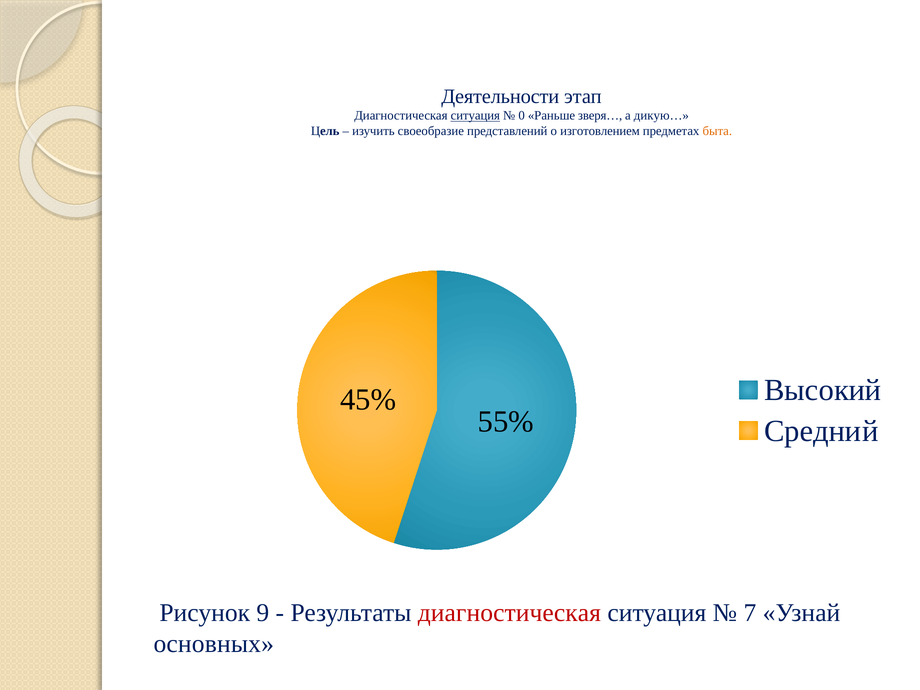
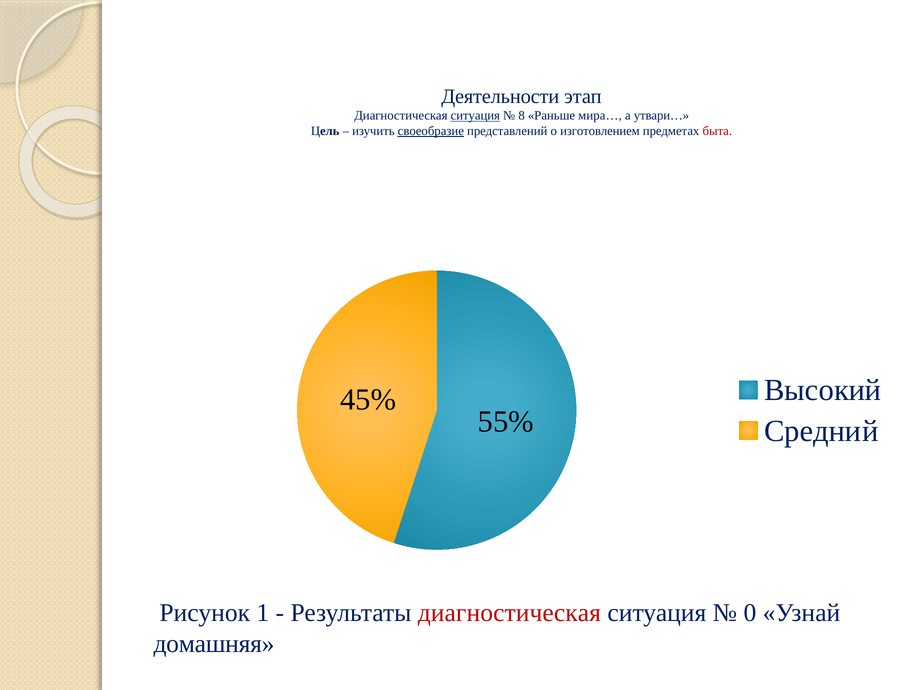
0: 0 -> 8 (522, 116)
зверя…: зверя… -> мира… (600, 116)
дикую…: дикую… -> утвари… (661, 116)
своеобразие underline: none -> present (431, 131)
быта colour: orange -> red (717, 131)
9: 9 -> 1 (263, 613)
7: 7 -> 0 (750, 613)
основных: основных -> домашняя (214, 644)
